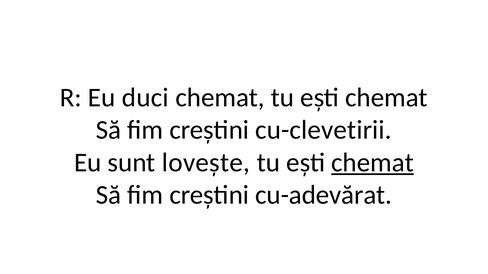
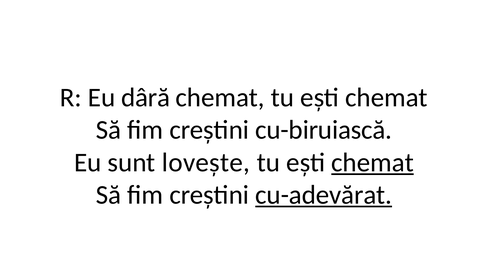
duci: duci -> dâră (146, 98)
cu-clevetirii: cu-clevetirii -> cu-biruiască (324, 130)
cu-adevărat underline: none -> present (324, 195)
